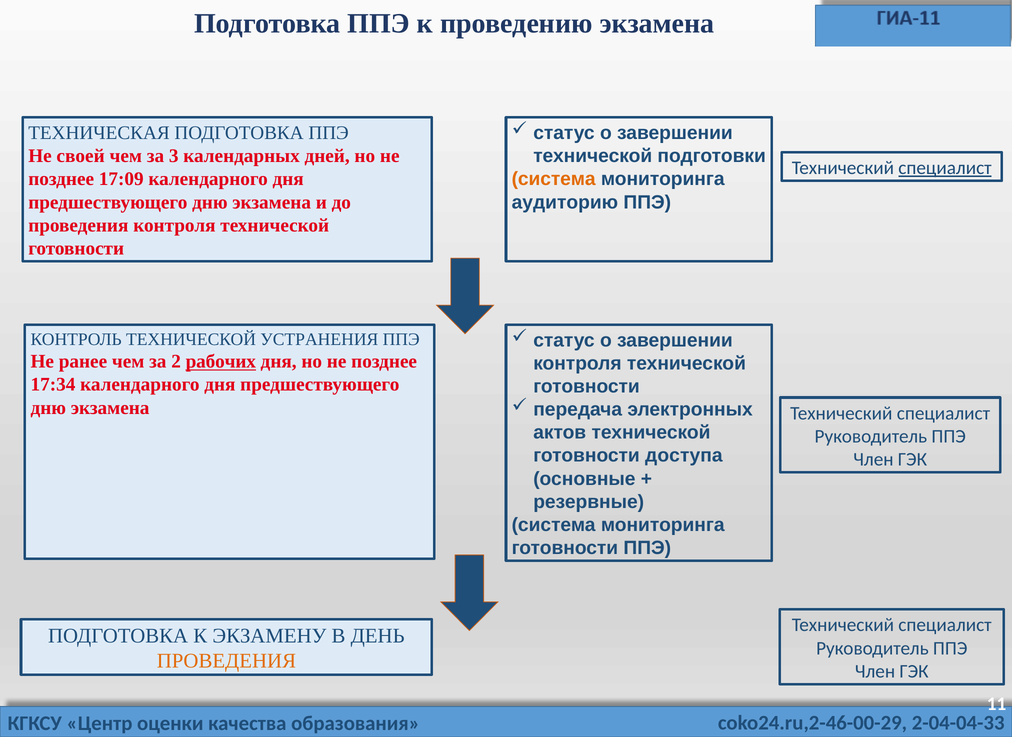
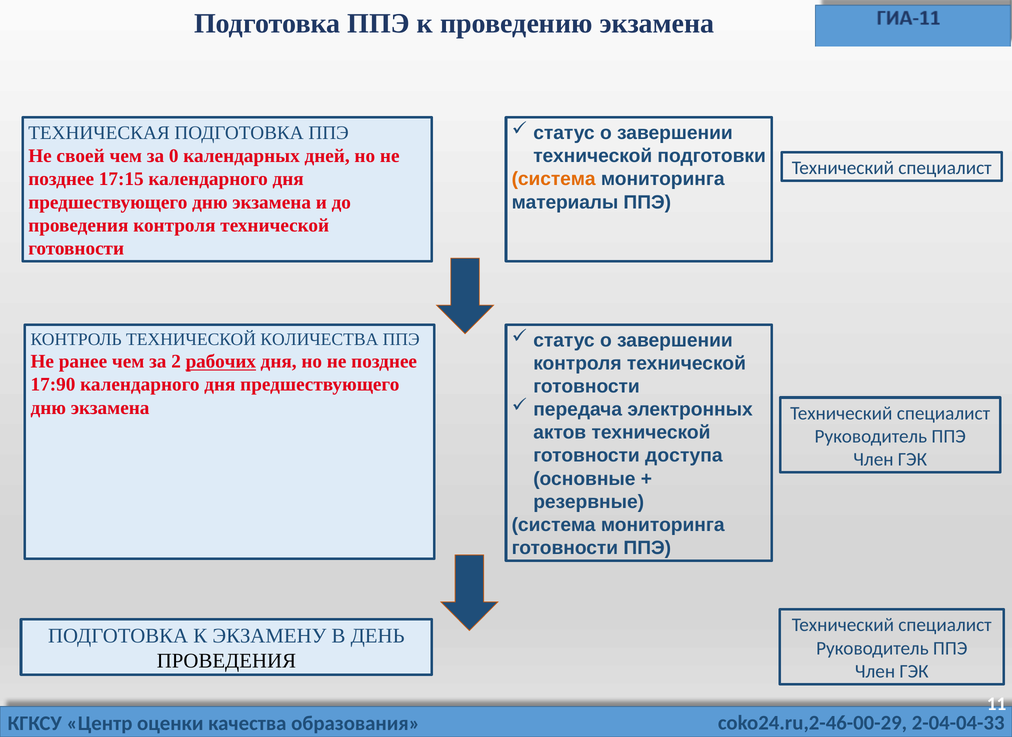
3: 3 -> 0 (174, 156)
специалист underline: present -> none (945, 168)
17:09: 17:09 -> 17:15 (121, 179)
аудиторию: аудиторию -> материалы (565, 202)
УСТРАНЕНИЯ: УСТРАНЕНИЯ -> КОЛИЧЕСТВА (319, 339)
17:34: 17:34 -> 17:90 (53, 384)
ПРОВЕДЕНИЯ colour: orange -> black (226, 661)
